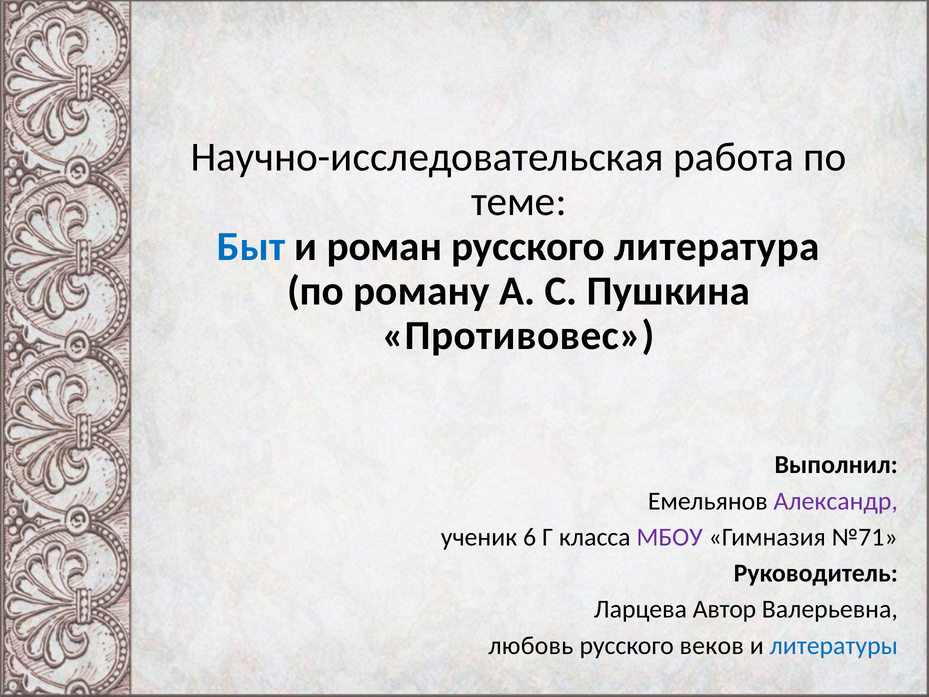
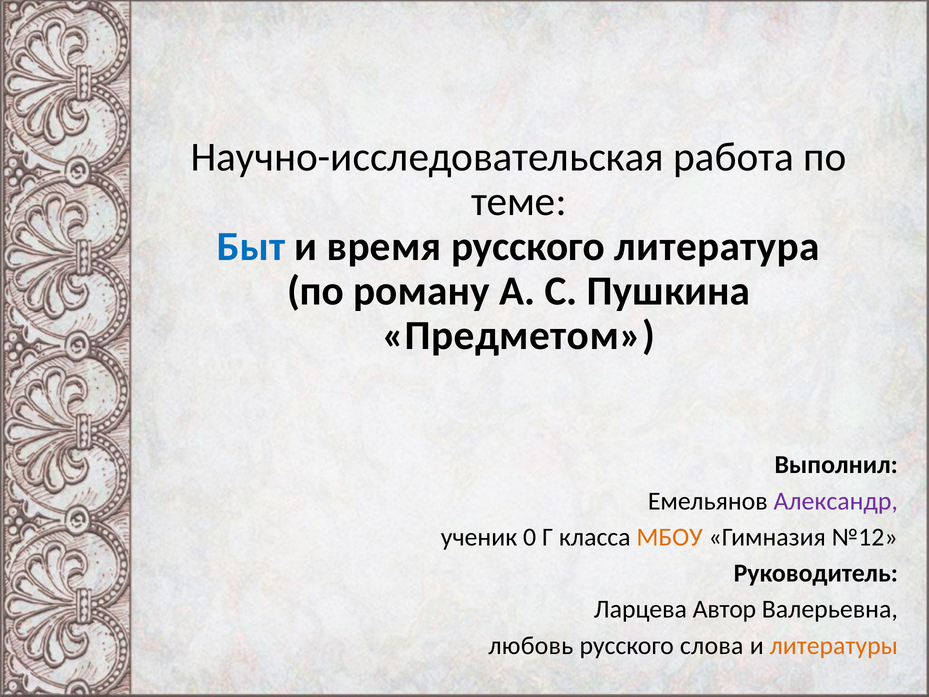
роман: роман -> время (384, 246)
Противовес: Противовес -> Предметом (519, 336)
6: 6 -> 0 (530, 537)
МБОУ colour: purple -> orange (670, 537)
№71: №71 -> №12 (865, 537)
веков: веков -> слова (712, 645)
литературы colour: blue -> orange (834, 645)
